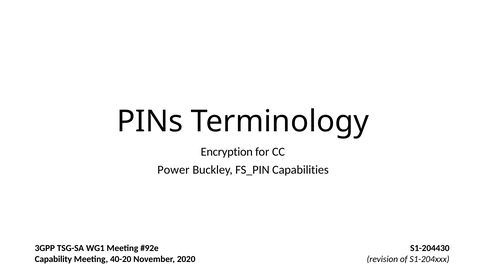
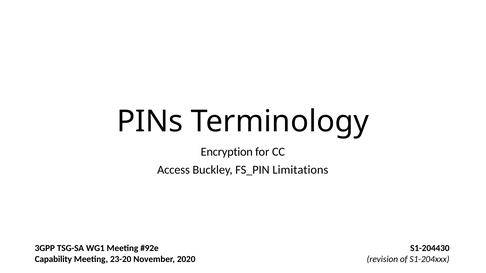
Power: Power -> Access (174, 170)
Capabilities: Capabilities -> Limitations (300, 170)
40-20: 40-20 -> 23-20 (121, 259)
